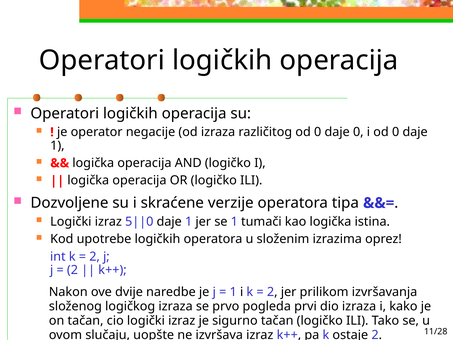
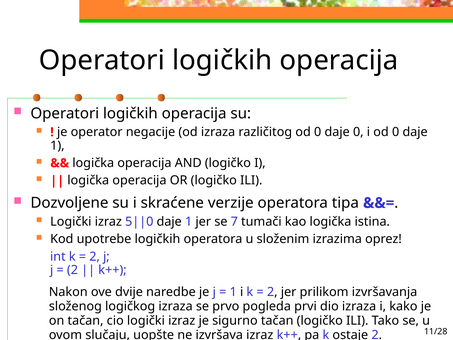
se 1: 1 -> 7 (234, 222)
